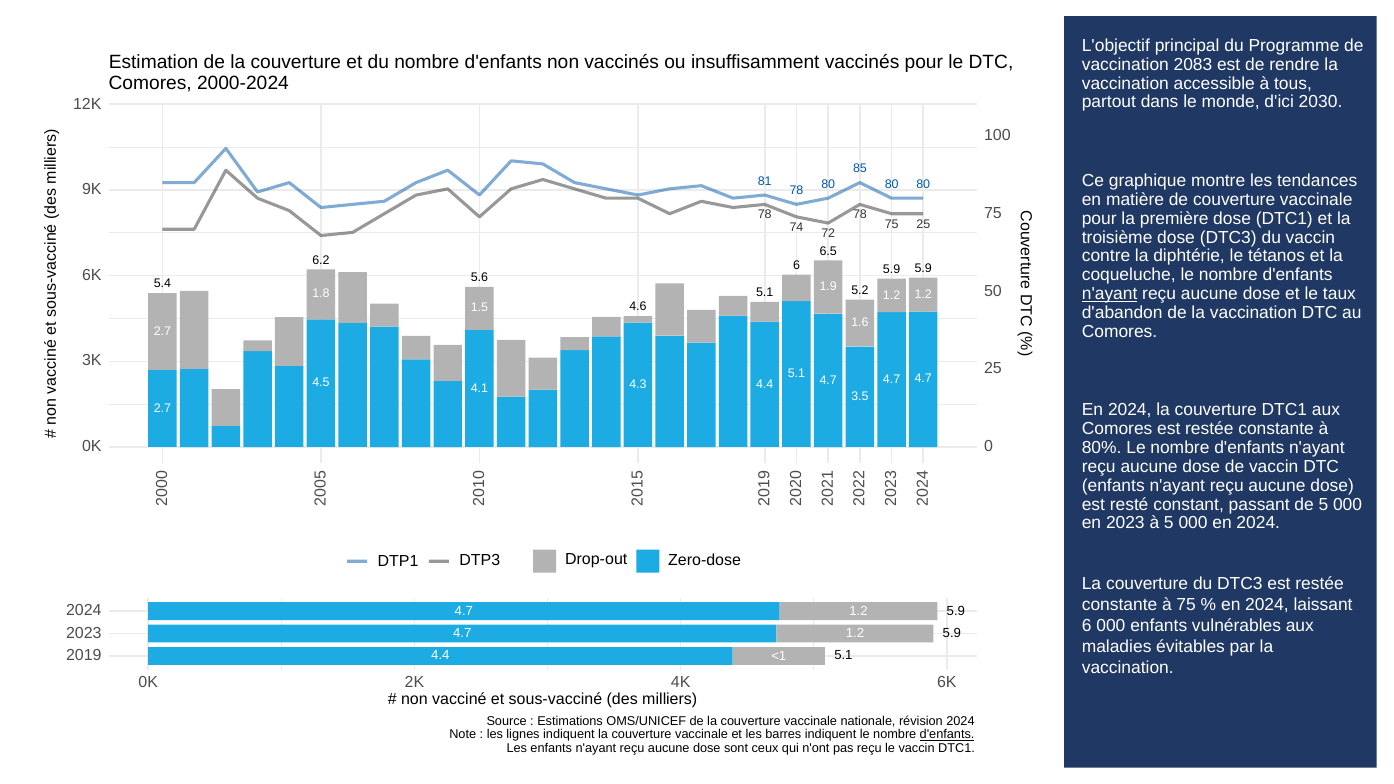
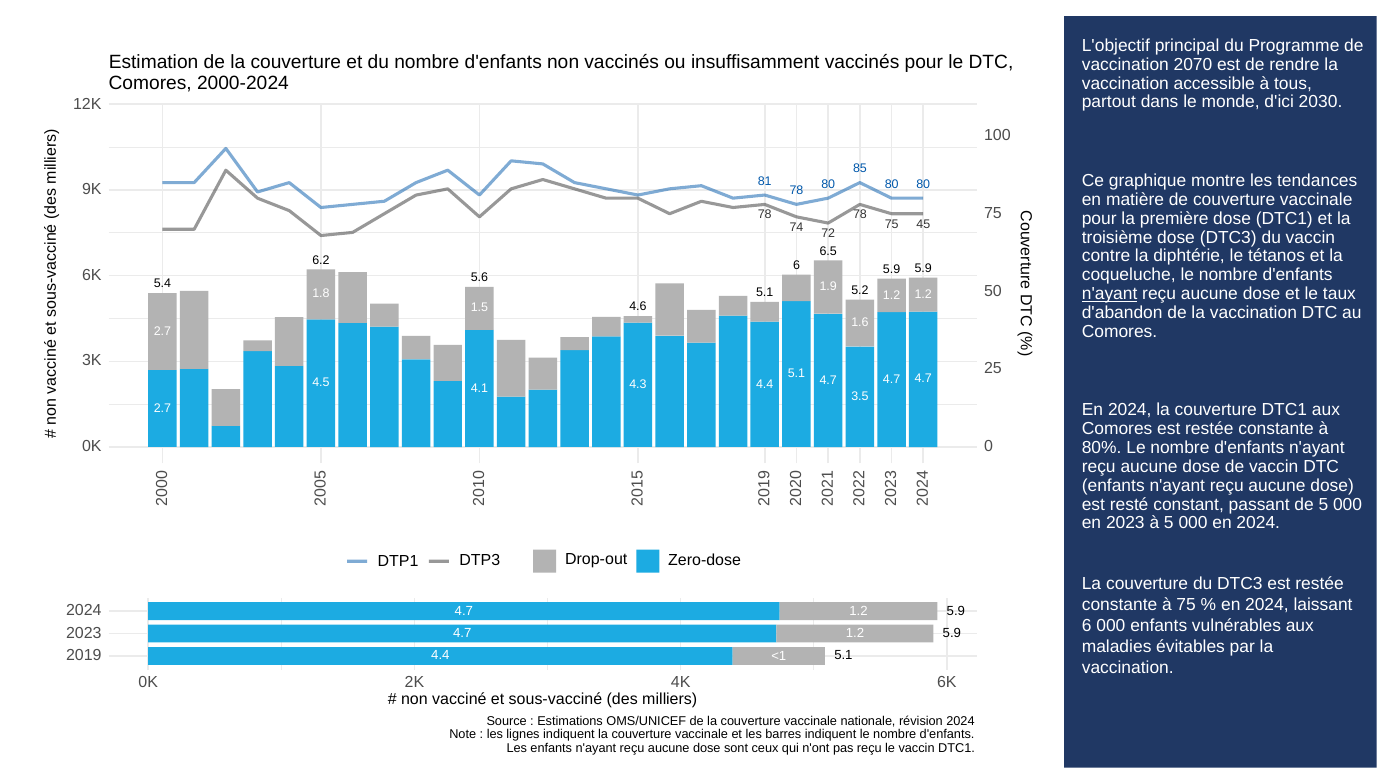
2083: 2083 -> 2070 (1193, 65)
75 25: 25 -> 45 (923, 224)
d'enfants underline: present -> none (947, 735)
